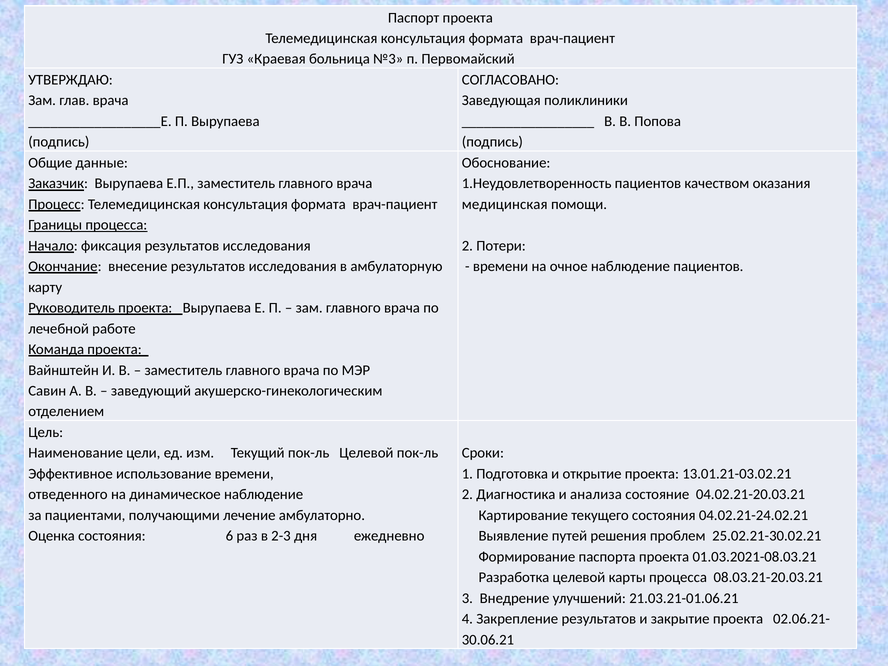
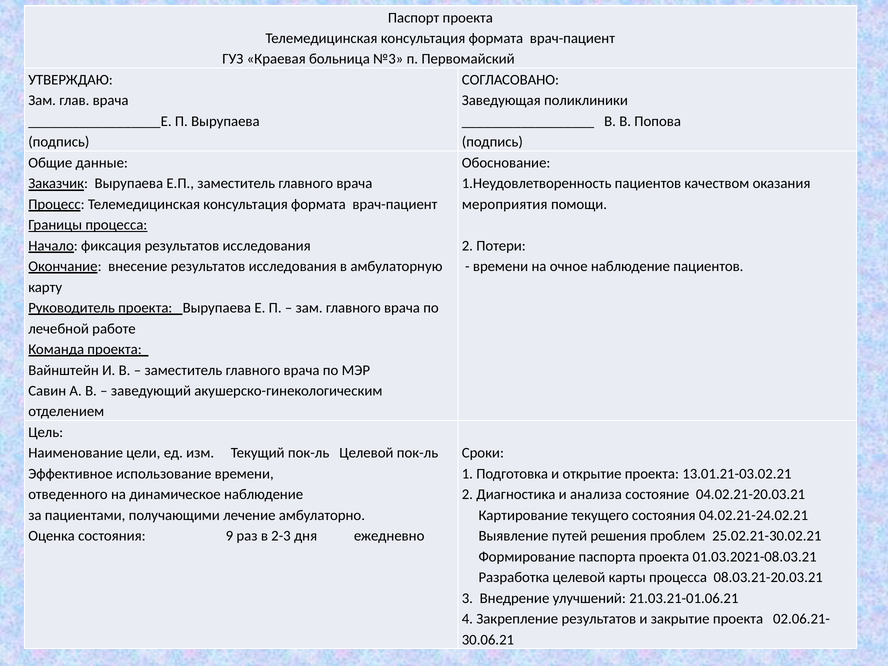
медицинская: медицинская -> мероприятия (505, 204)
6: 6 -> 9 (229, 536)
